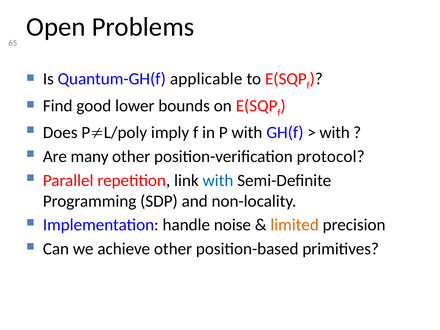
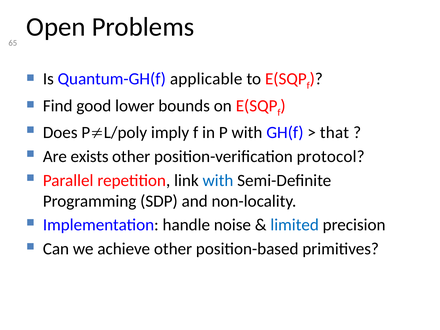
with: with -> that (334, 133)
many: many -> exists (90, 157)
limited colour: orange -> blue (295, 225)
